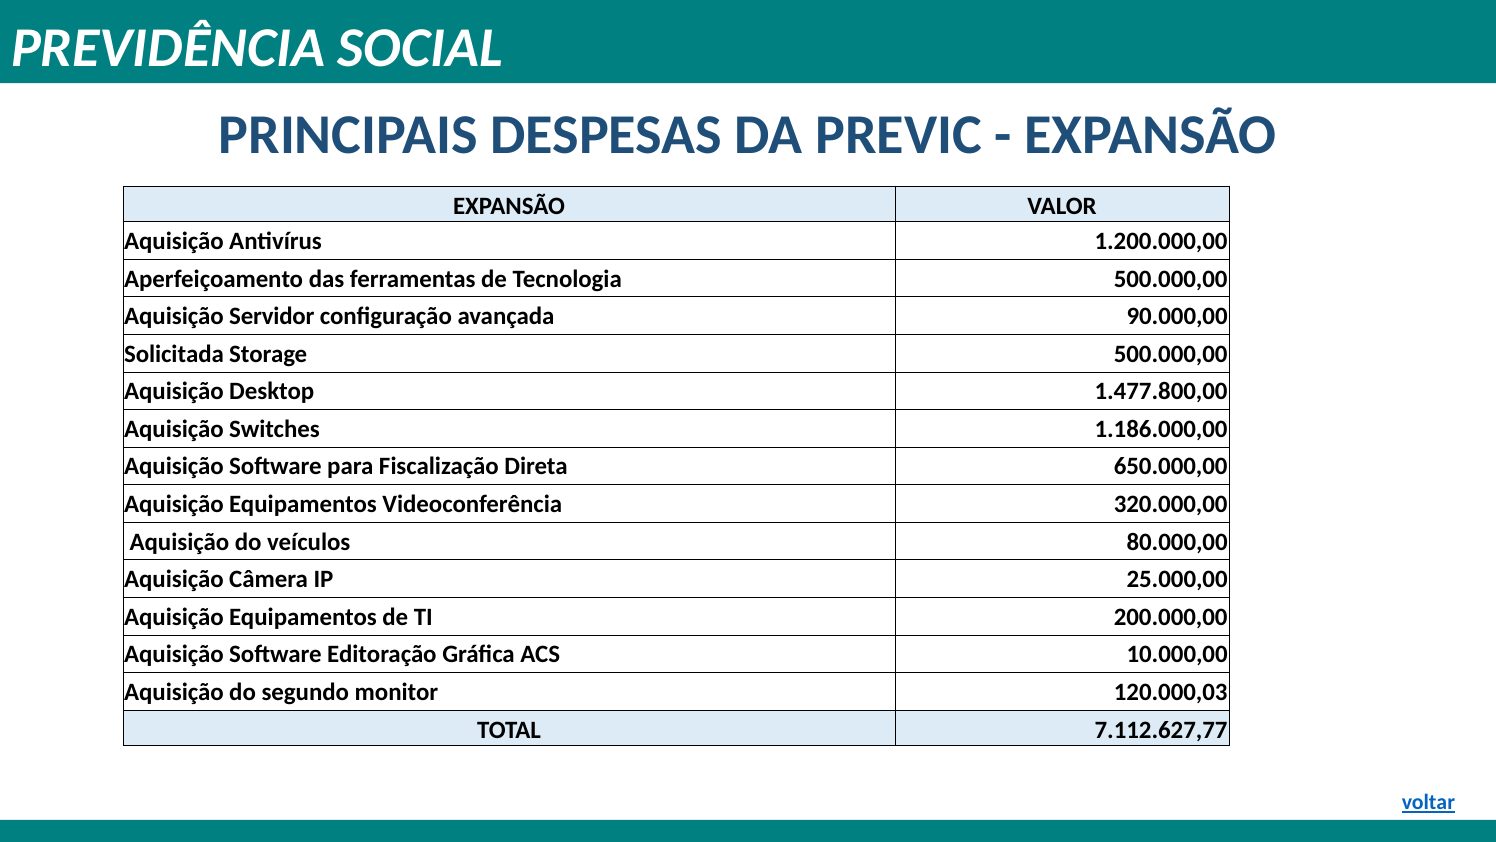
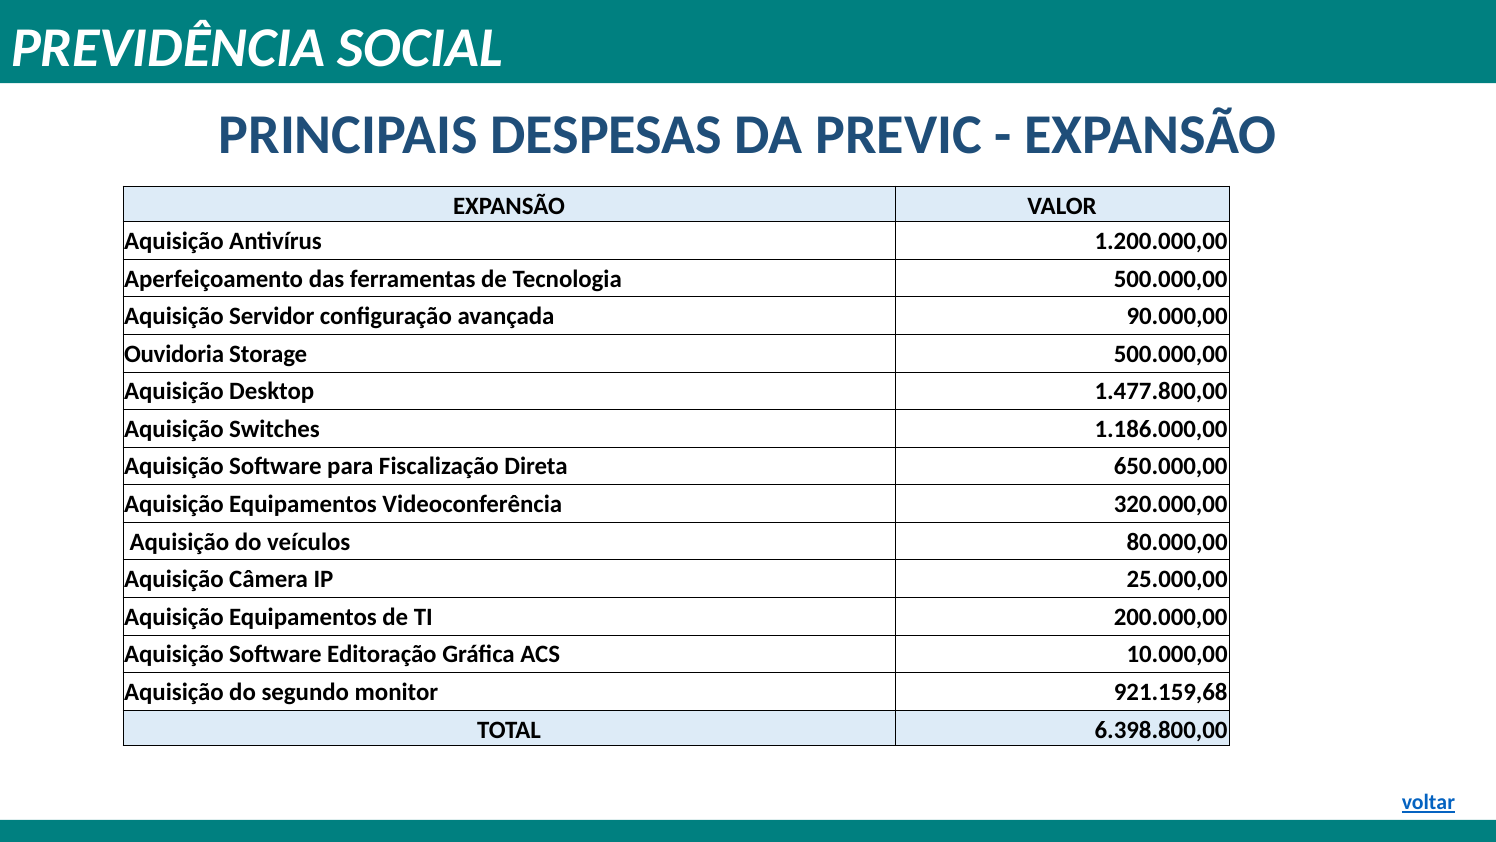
Solicitada: Solicitada -> Ouvidoria (174, 354)
120.000,03: 120.000,03 -> 921.159,68 (1171, 692)
7.112.627,77: 7.112.627,77 -> 6.398.800,00 (1161, 730)
